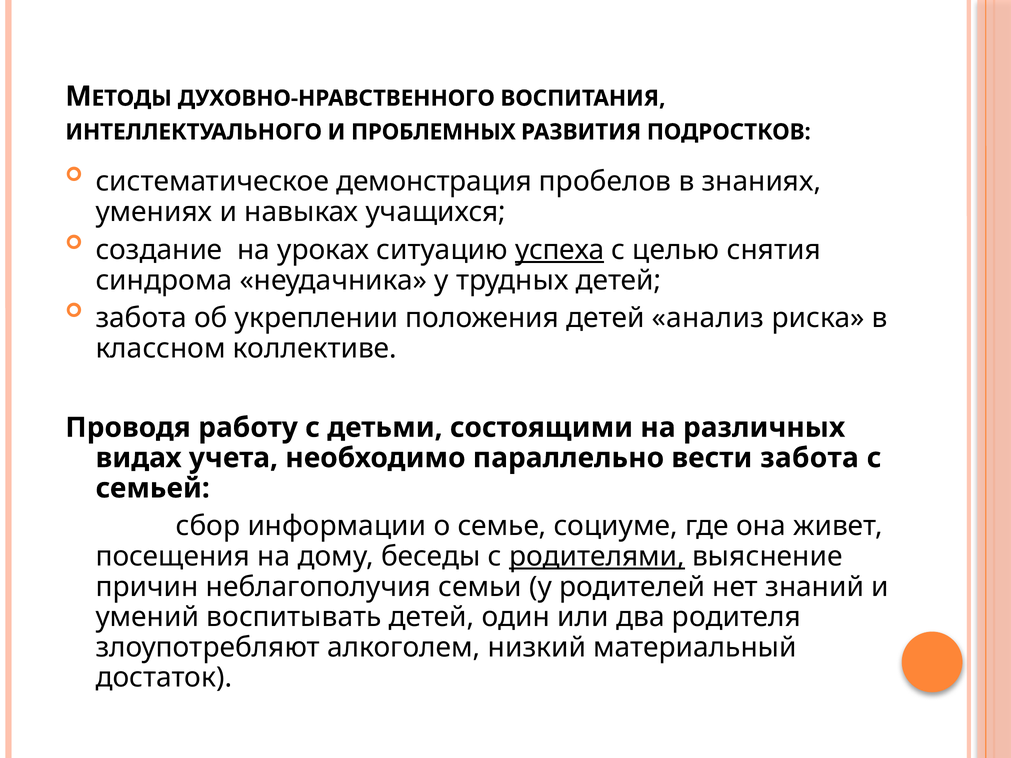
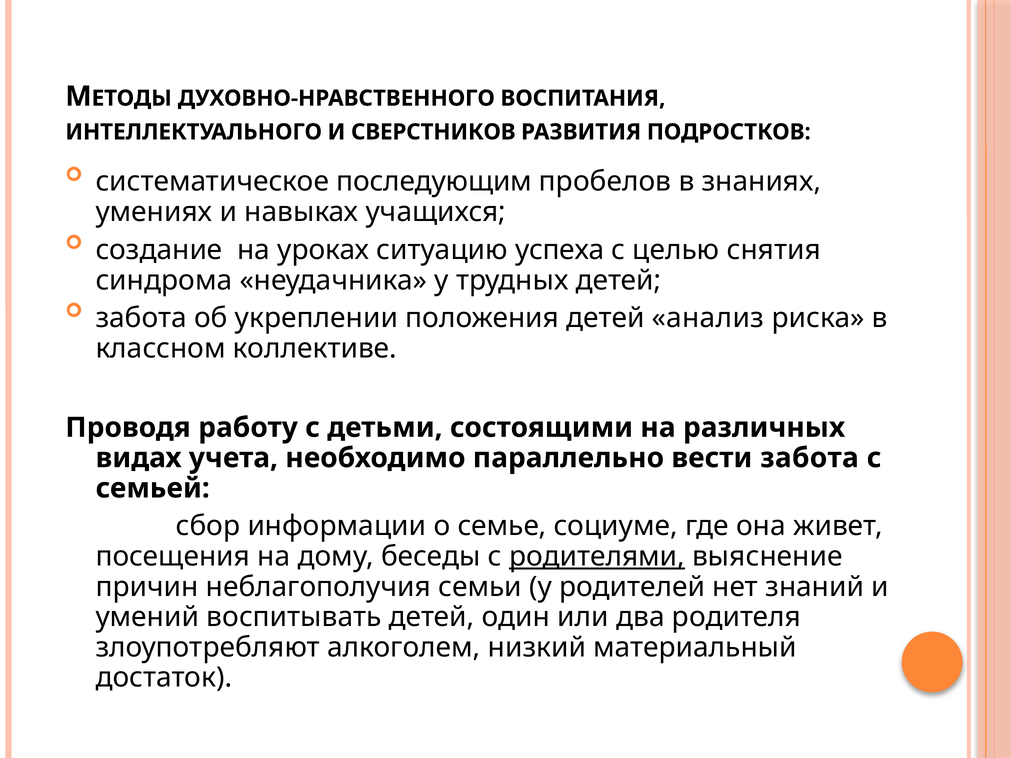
ПРОБЛЕМНЫХ: ПРОБЛЕМНЫХ -> СВЕРСТНИКОВ (433, 132)
демонстрация: демонстрация -> последующим (434, 182)
успеха underline: present -> none (560, 250)
